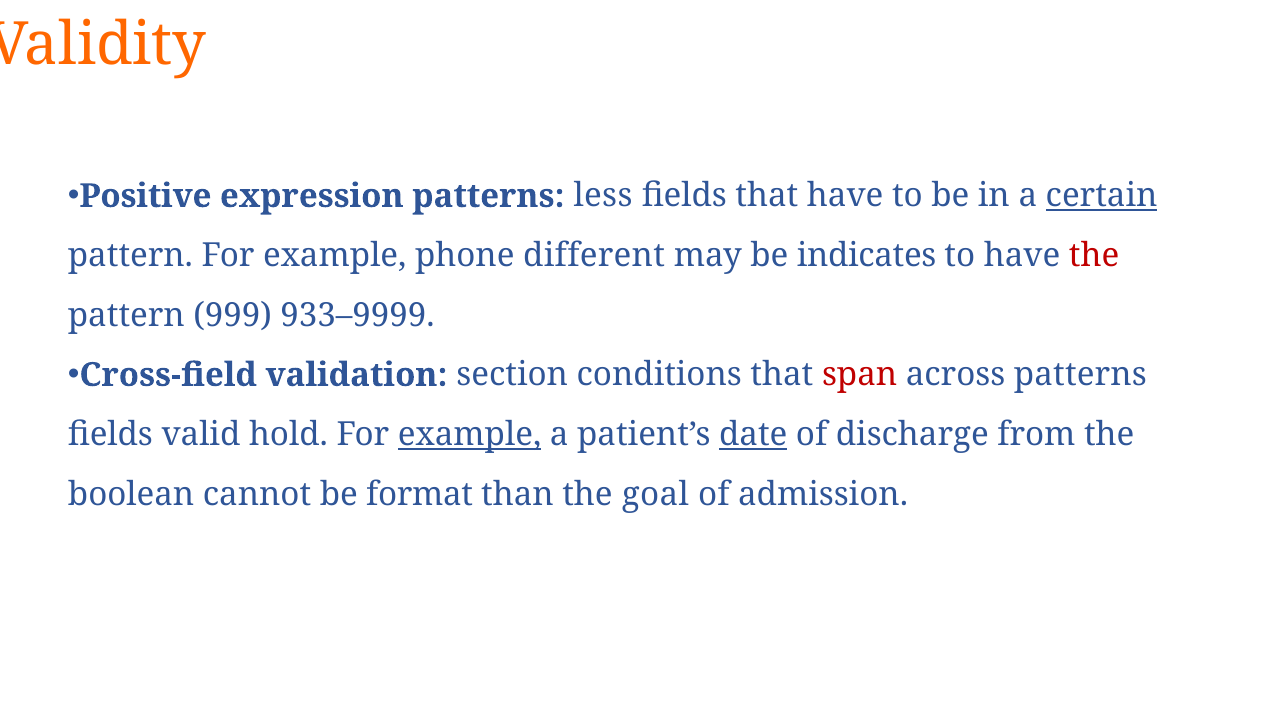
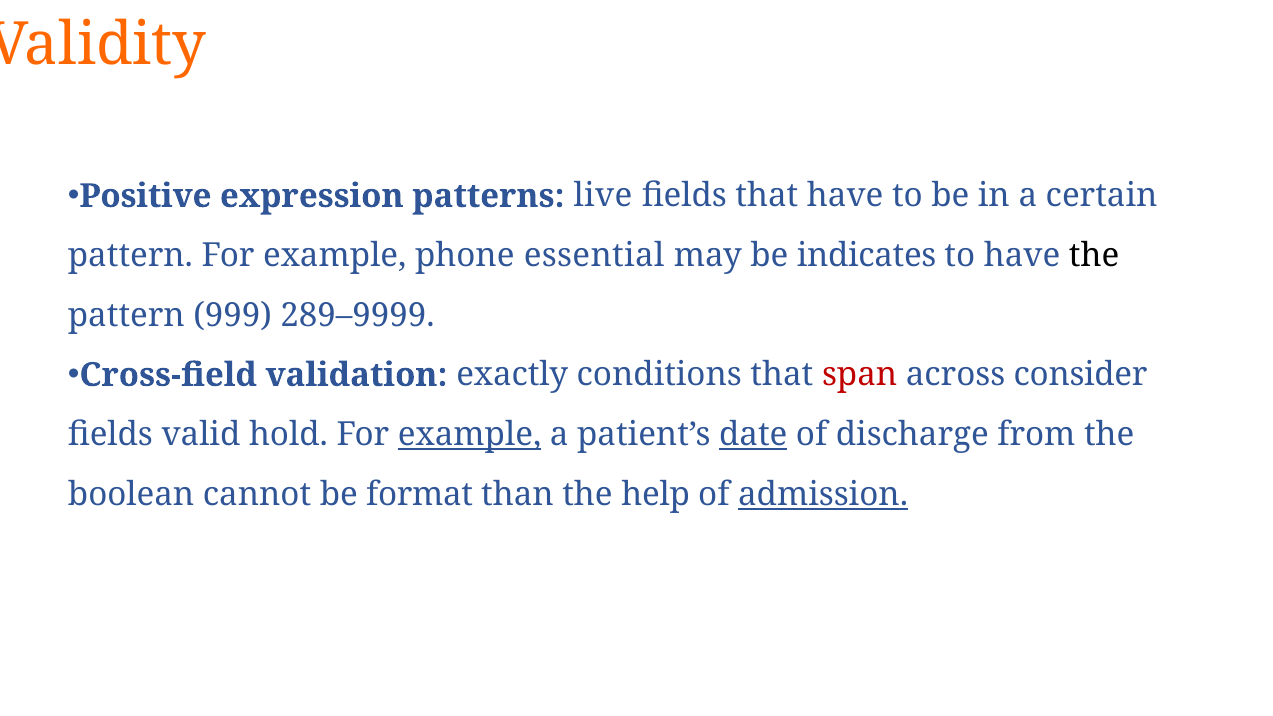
less: less -> live (603, 196)
certain underline: present -> none (1102, 196)
different: different -> essential (594, 256)
the colour: red -> black (1094, 256)
933–9999: 933–9999 -> 289–9999 (358, 315)
section: section -> exactly (512, 375)
across patterns: patterns -> consider (1081, 375)
goal: goal -> help (656, 494)
admission underline: none -> present (823, 494)
